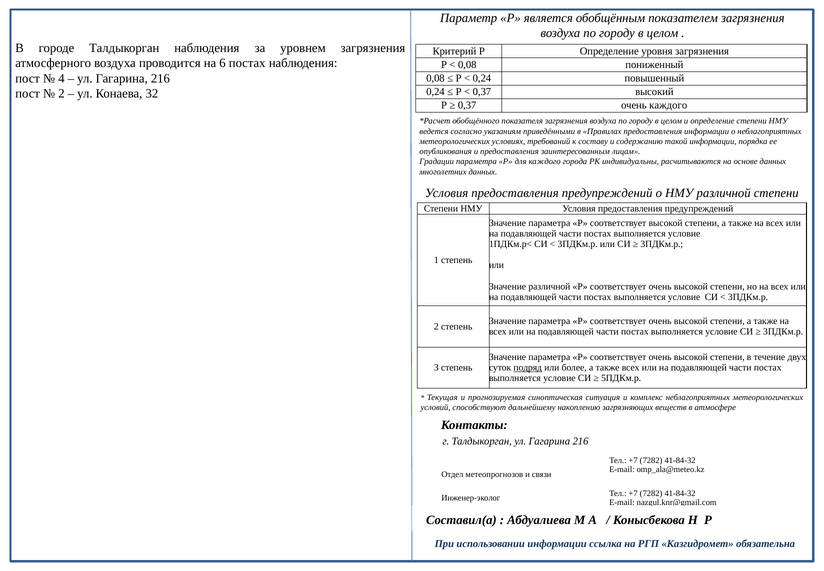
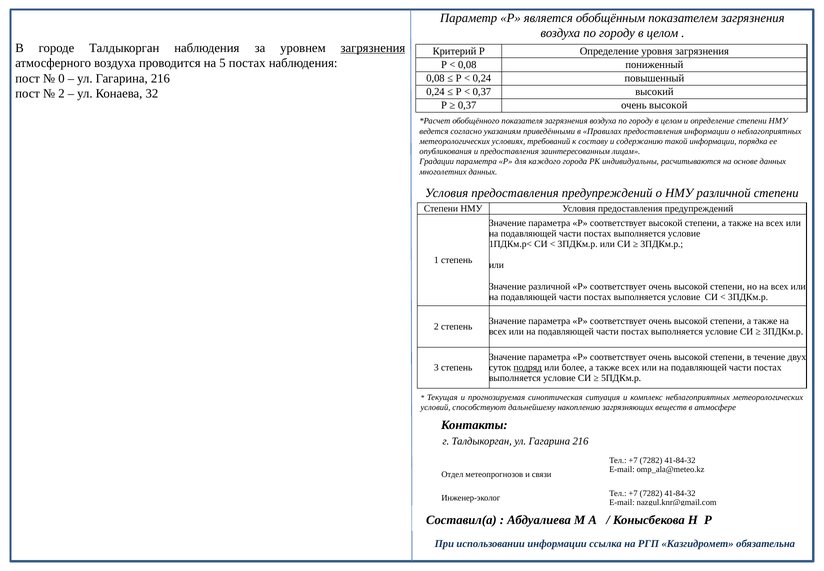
загрязнения underline: none -> present (373, 48)
6: 6 -> 5 (222, 63)
4: 4 -> 0 (61, 78)
0,37 очень каждого: каждого -> высокой (668, 105)
